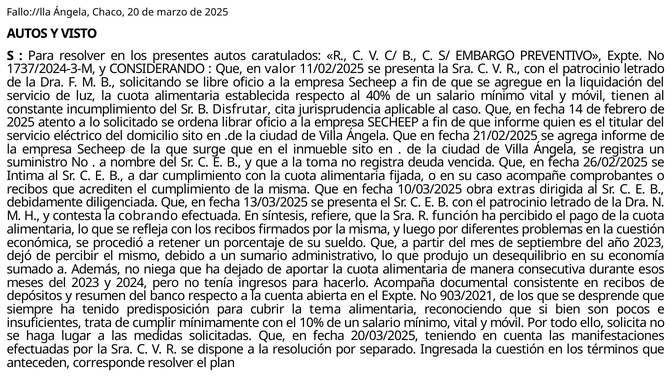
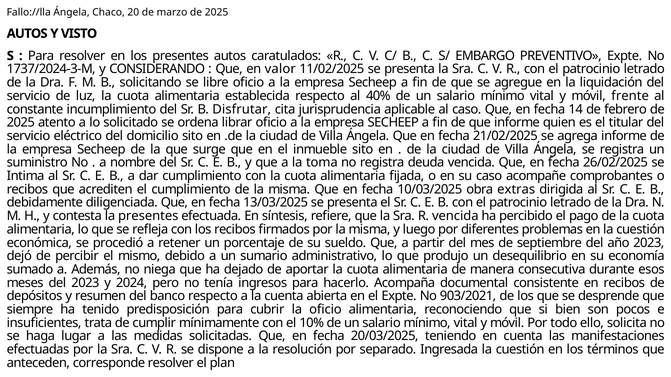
tienen: tienen -> frente (630, 96)
la cobrando: cobrando -> presentes (148, 216)
R función: función -> vencida (455, 216)
la tema: tema -> oficio (325, 310)
